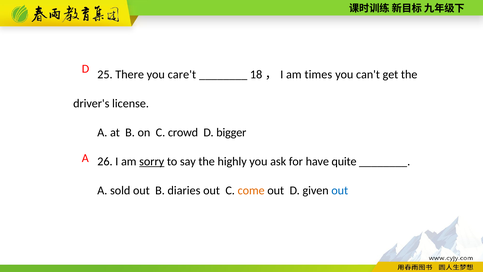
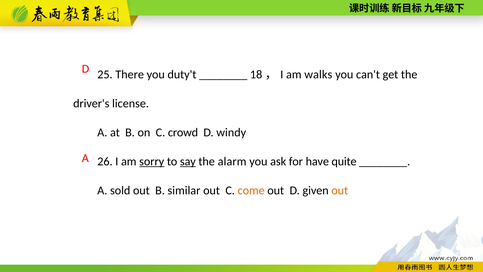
care't: care't -> duty't (182, 74)
times: times -> walks (318, 74)
bigger: bigger -> windy (231, 132)
say underline: none -> present (188, 161)
highly: highly -> alarm (232, 161)
diaries: diaries -> similar (184, 190)
out colour: blue -> orange (340, 190)
